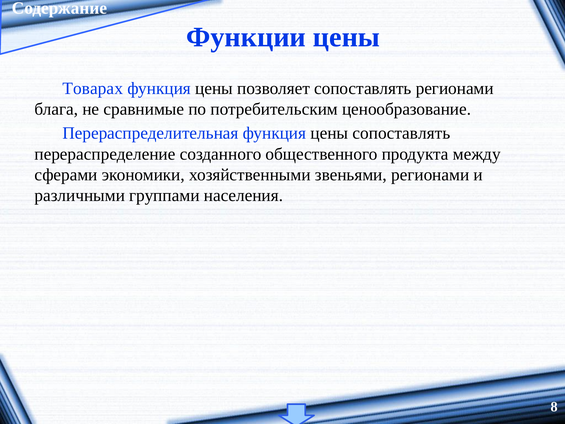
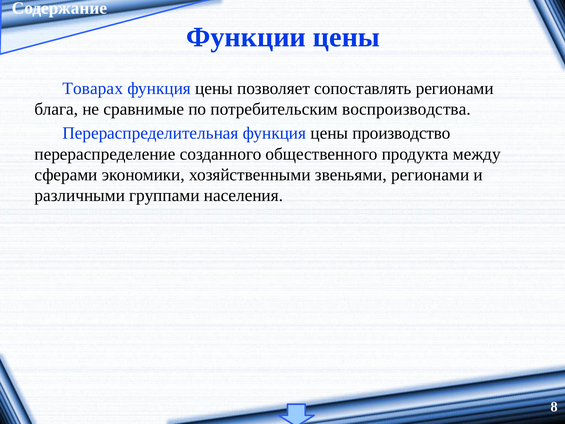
ценообразование: ценообразование -> воспроизводства (406, 109)
цены сопоставлять: сопоставлять -> производство (401, 133)
